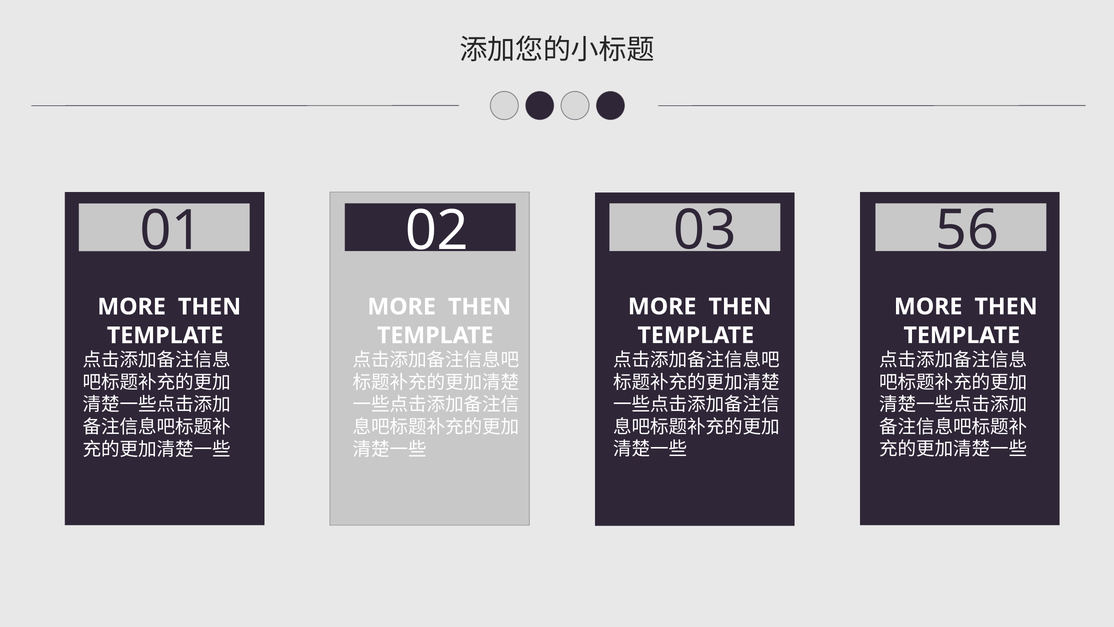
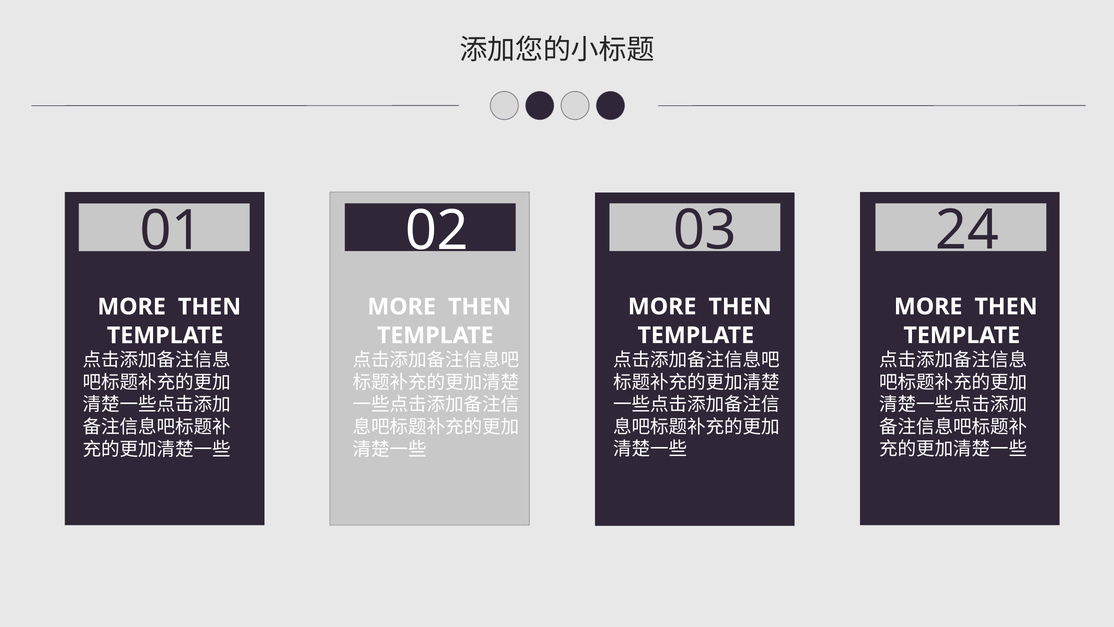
56: 56 -> 24 (967, 230)
